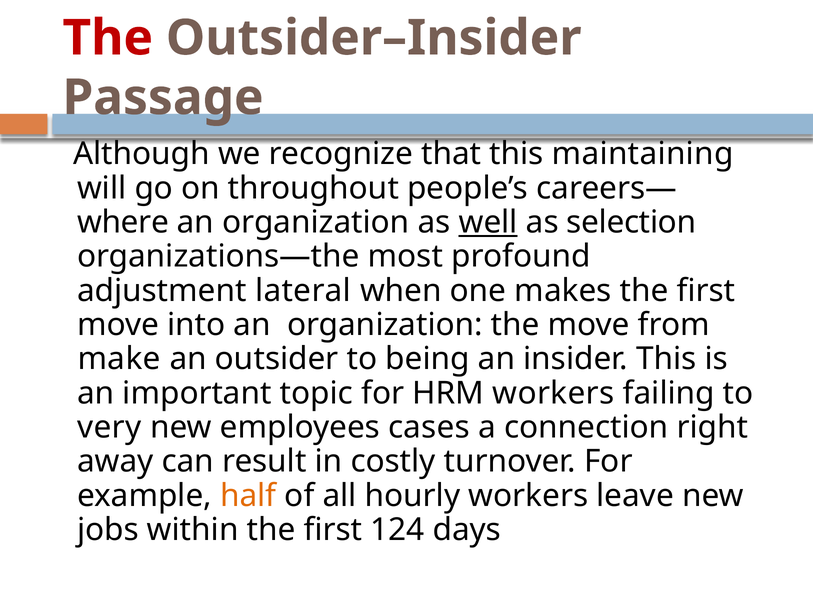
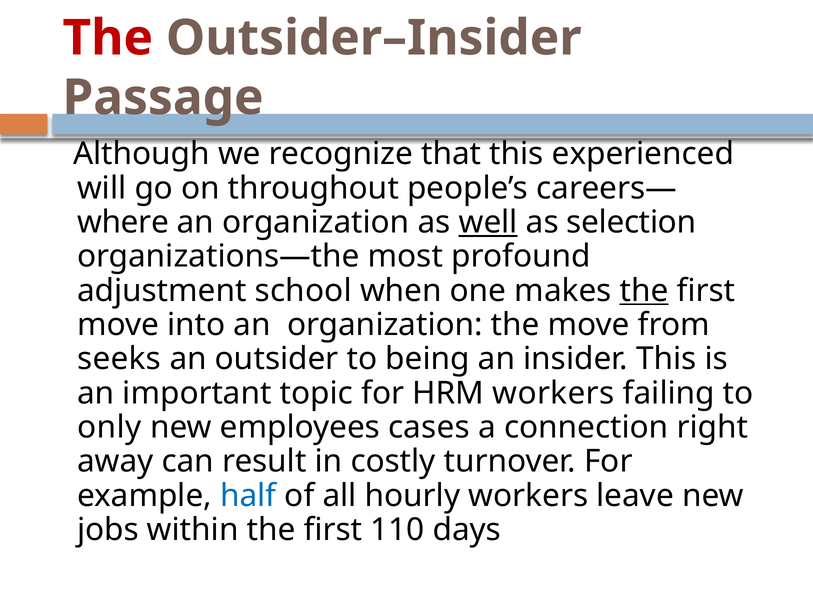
maintaining: maintaining -> experienced (643, 154)
lateral: lateral -> school (303, 291)
the underline: none -> present (644, 291)
make: make -> seeks (119, 359)
very: very -> only (109, 427)
half colour: orange -> blue (248, 495)
124: 124 -> 110 (397, 530)
